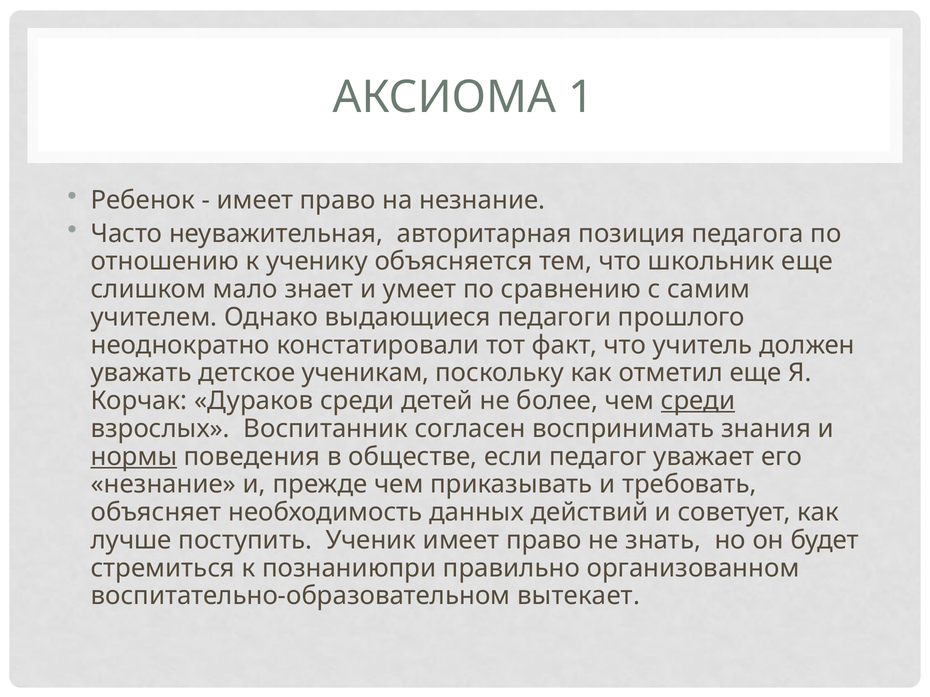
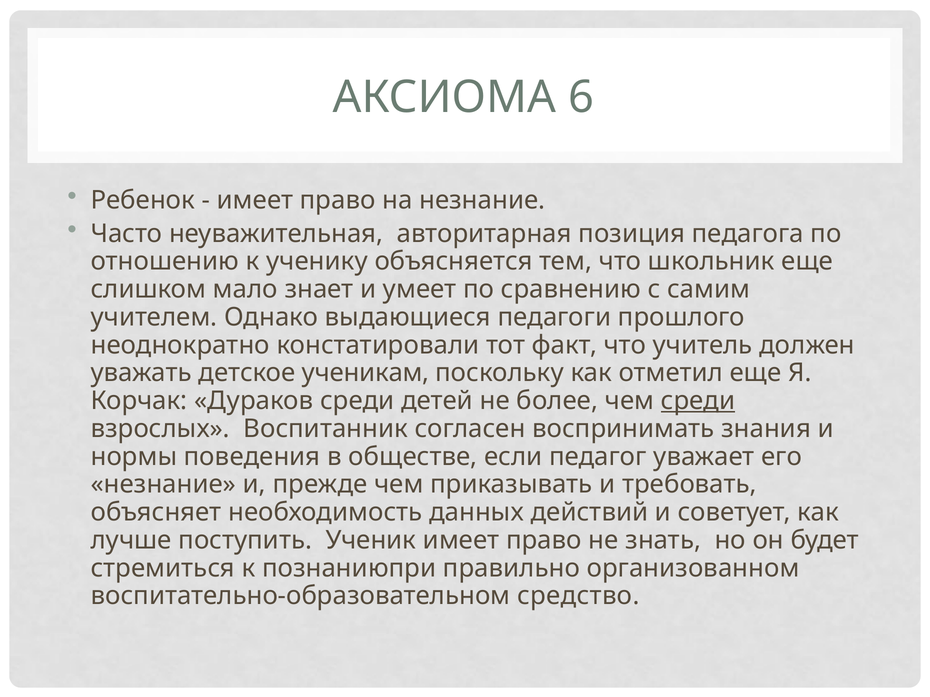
1: 1 -> 6 (581, 98)
нормы underline: present -> none (134, 457)
вытекает: вытекает -> средство (578, 596)
